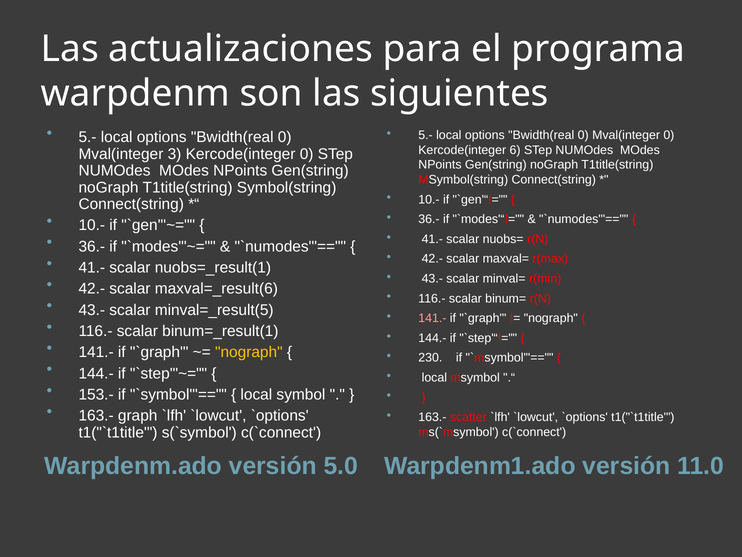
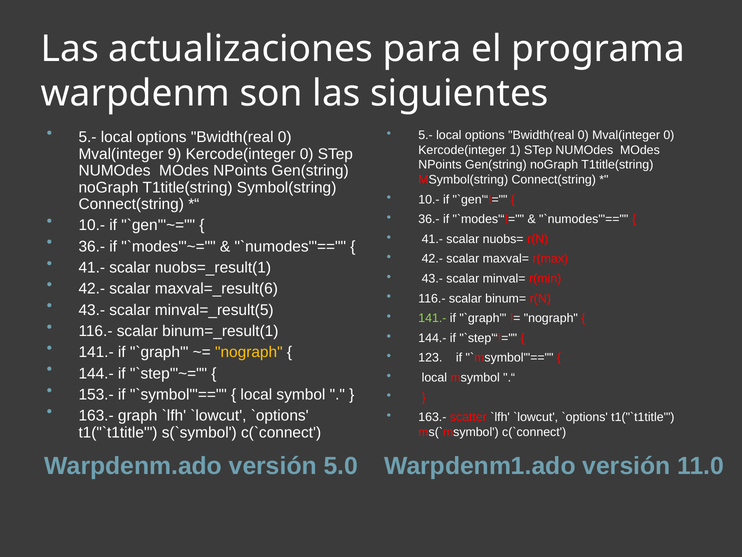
6: 6 -> 1 (515, 150)
3: 3 -> 9 (175, 154)
141.- colour: pink -> light green (432, 318)
230: 230 -> 123 (430, 358)
